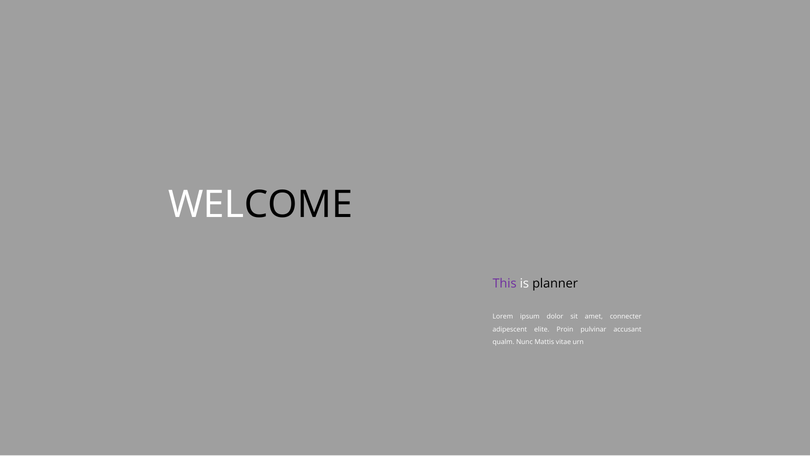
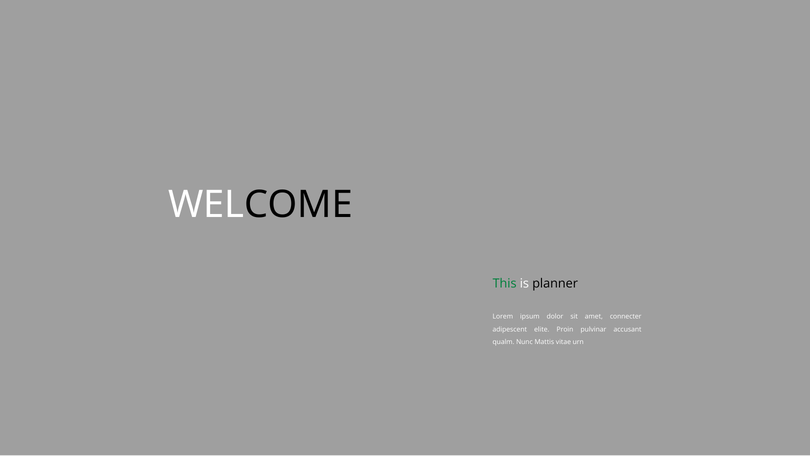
This colour: purple -> green (505, 283)
